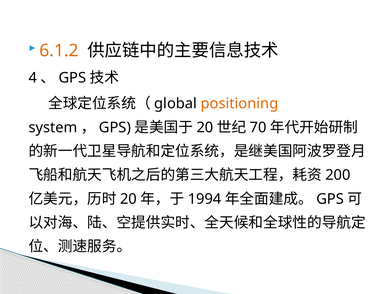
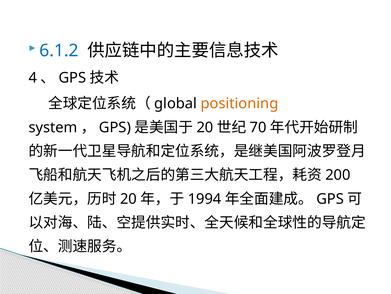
6.1.2 colour: orange -> blue (59, 50)
